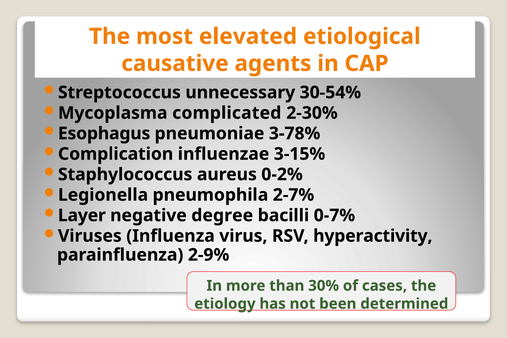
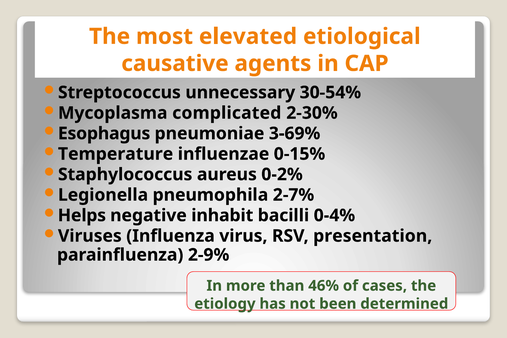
3-78%: 3-78% -> 3-69% (295, 133)
Complication: Complication -> Temperature (116, 154)
3-15%: 3-15% -> 0-15% (299, 154)
Layer: Layer -> Helps (82, 215)
degree: degree -> inhabit (222, 215)
0-7%: 0-7% -> 0-4% (334, 215)
hyperactivity: hyperactivity -> presentation (373, 236)
30%: 30% -> 46% (324, 286)
